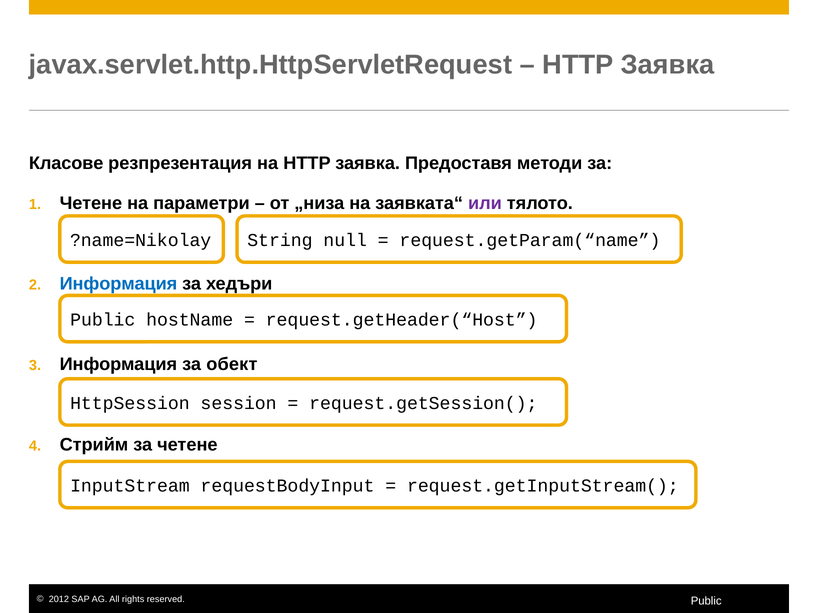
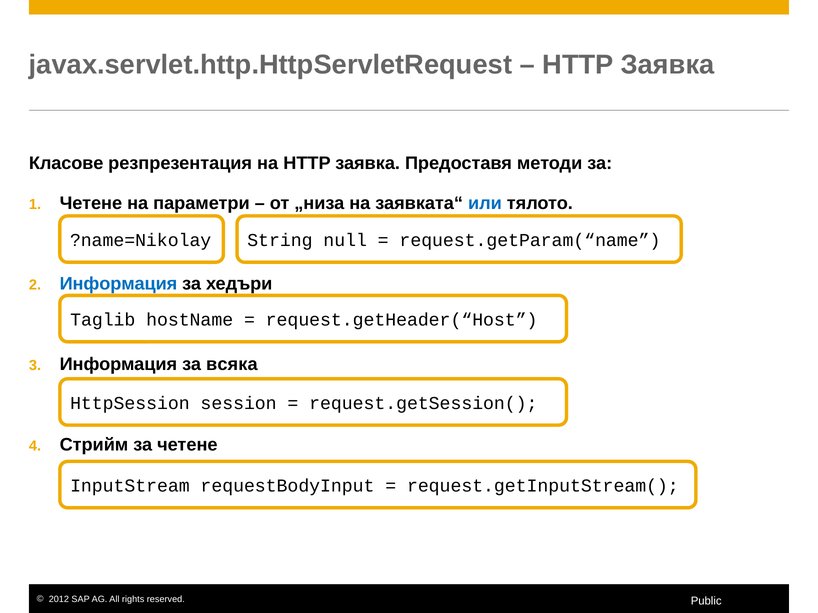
или colour: purple -> blue (485, 204)
Public: Public -> Taglib (103, 320)
обект: обект -> всяка (232, 365)
